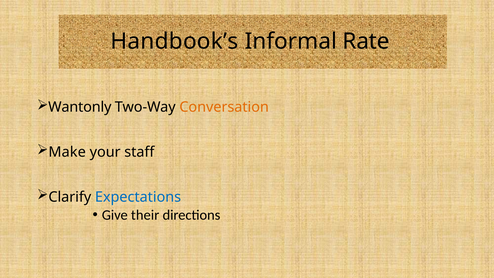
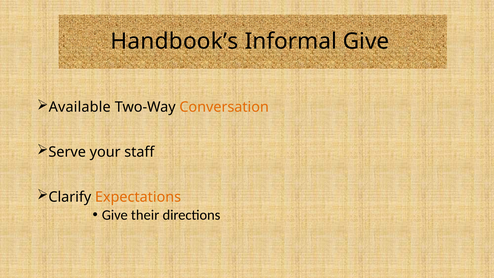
Informal Rate: Rate -> Give (366, 41)
Wantonly: Wantonly -> Available (80, 107)
Make: Make -> Serve (67, 152)
Expectations colour: blue -> orange (138, 197)
